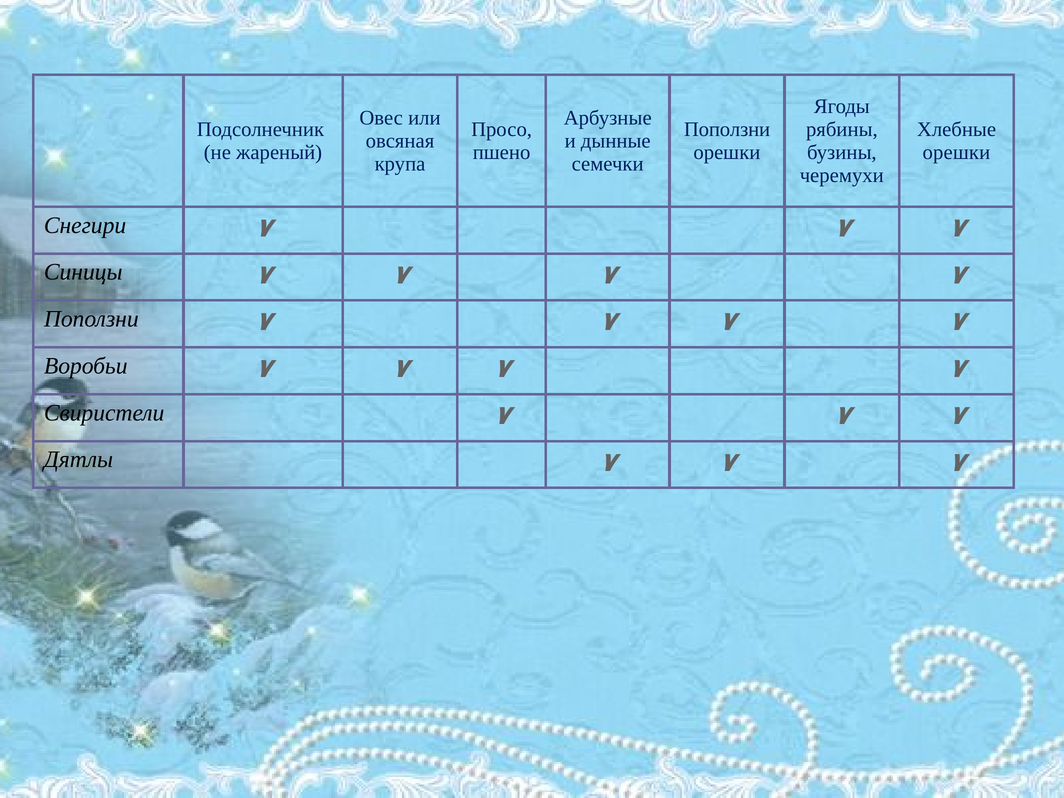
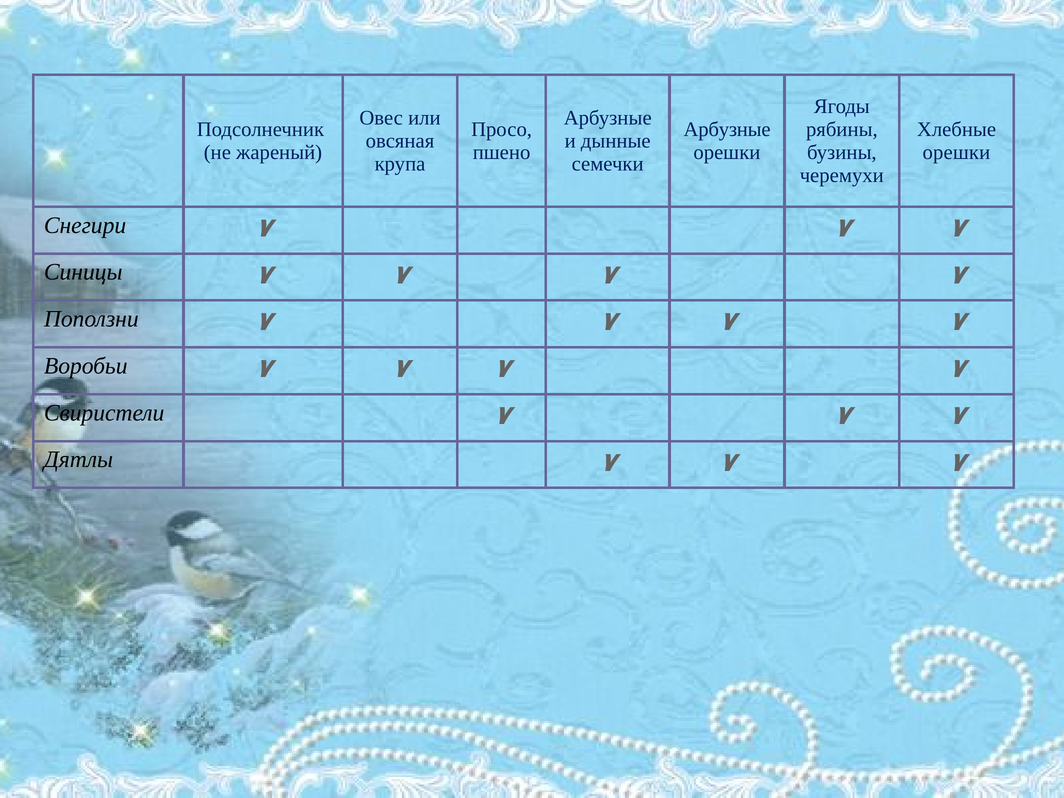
Поползни: Поползни -> Арбузные (727, 129)
